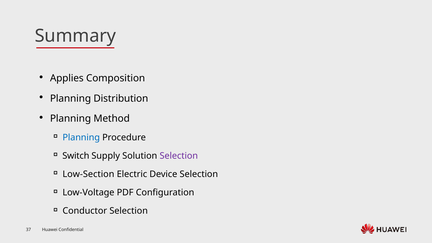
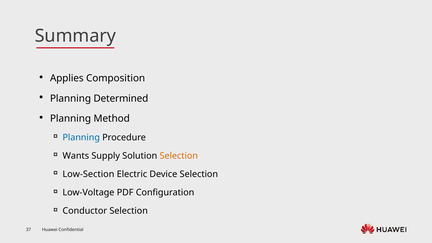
Distribution: Distribution -> Determined (121, 99)
Switch: Switch -> Wants (76, 156)
Selection colour: purple -> orange (179, 156)
